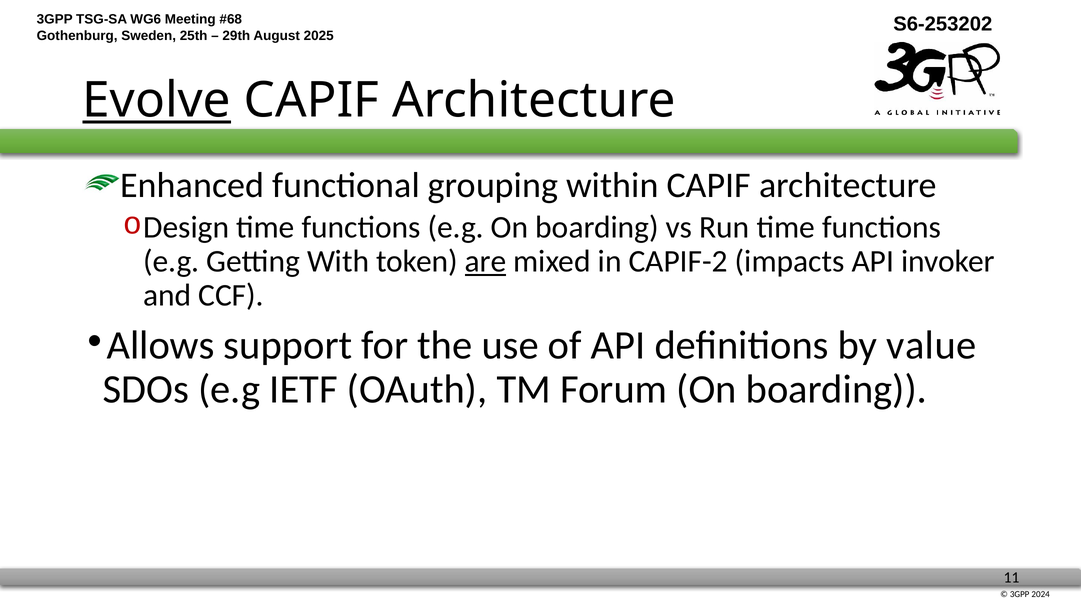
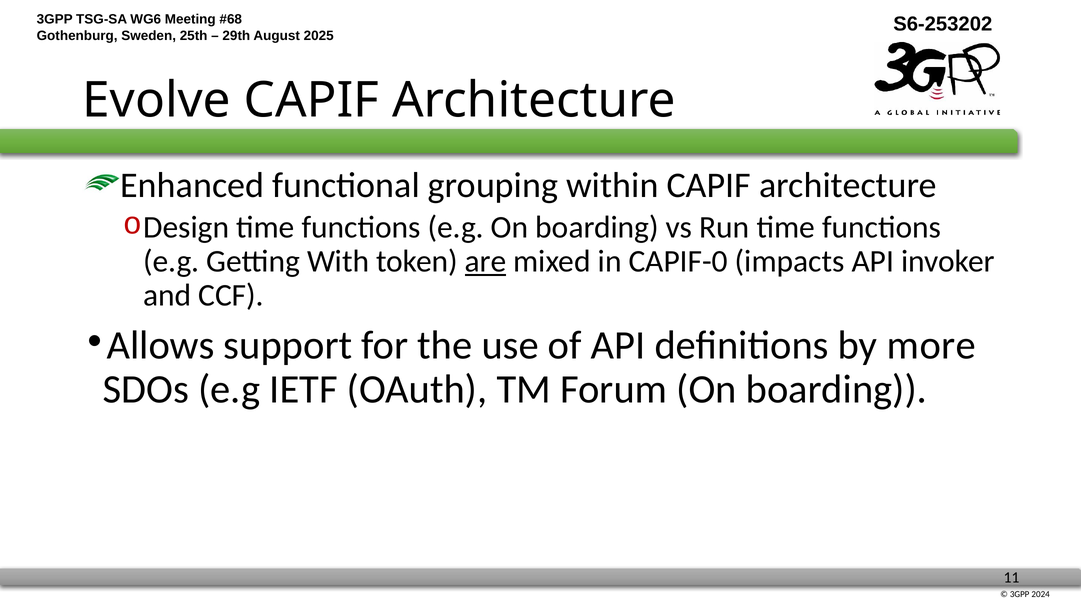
Evolve underline: present -> none (157, 101)
CAPIF-2: CAPIF-2 -> CAPIF-0 (678, 261)
value: value -> more (931, 346)
